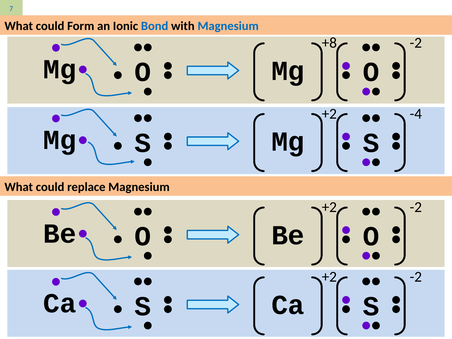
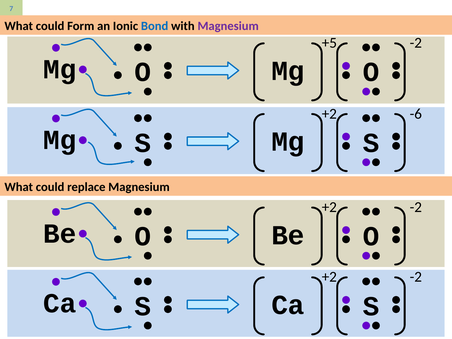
Magnesium colour: blue -> purple (228, 26)
+8: +8 -> +5 (329, 43)
-4: -4 -> -6 (416, 114)
